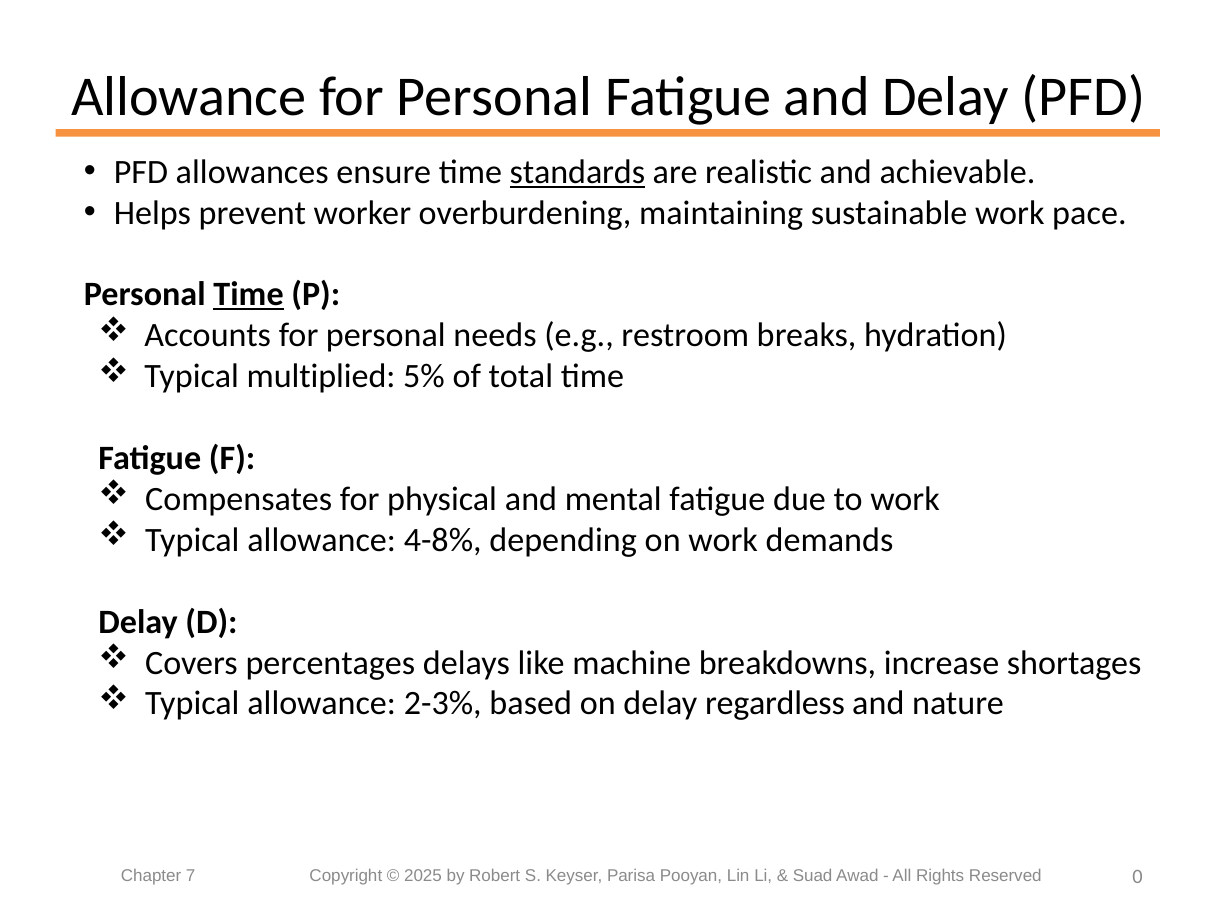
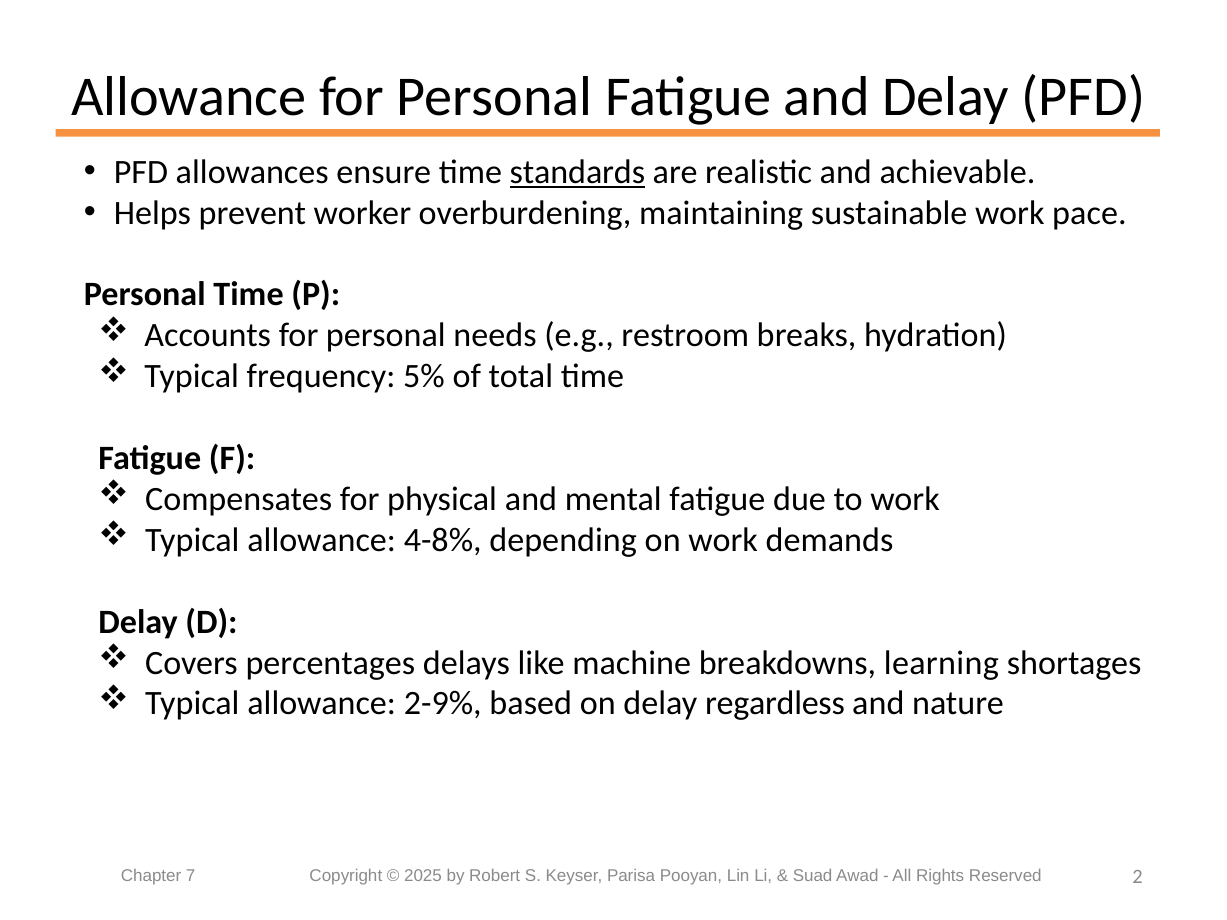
Time underline: present -> none (249, 295)
multiplied: multiplied -> frequency (321, 377)
increase: increase -> learning (941, 663)
2-3%: 2-3% -> 2-9% (443, 704)
0: 0 -> 2 (1137, 877)
